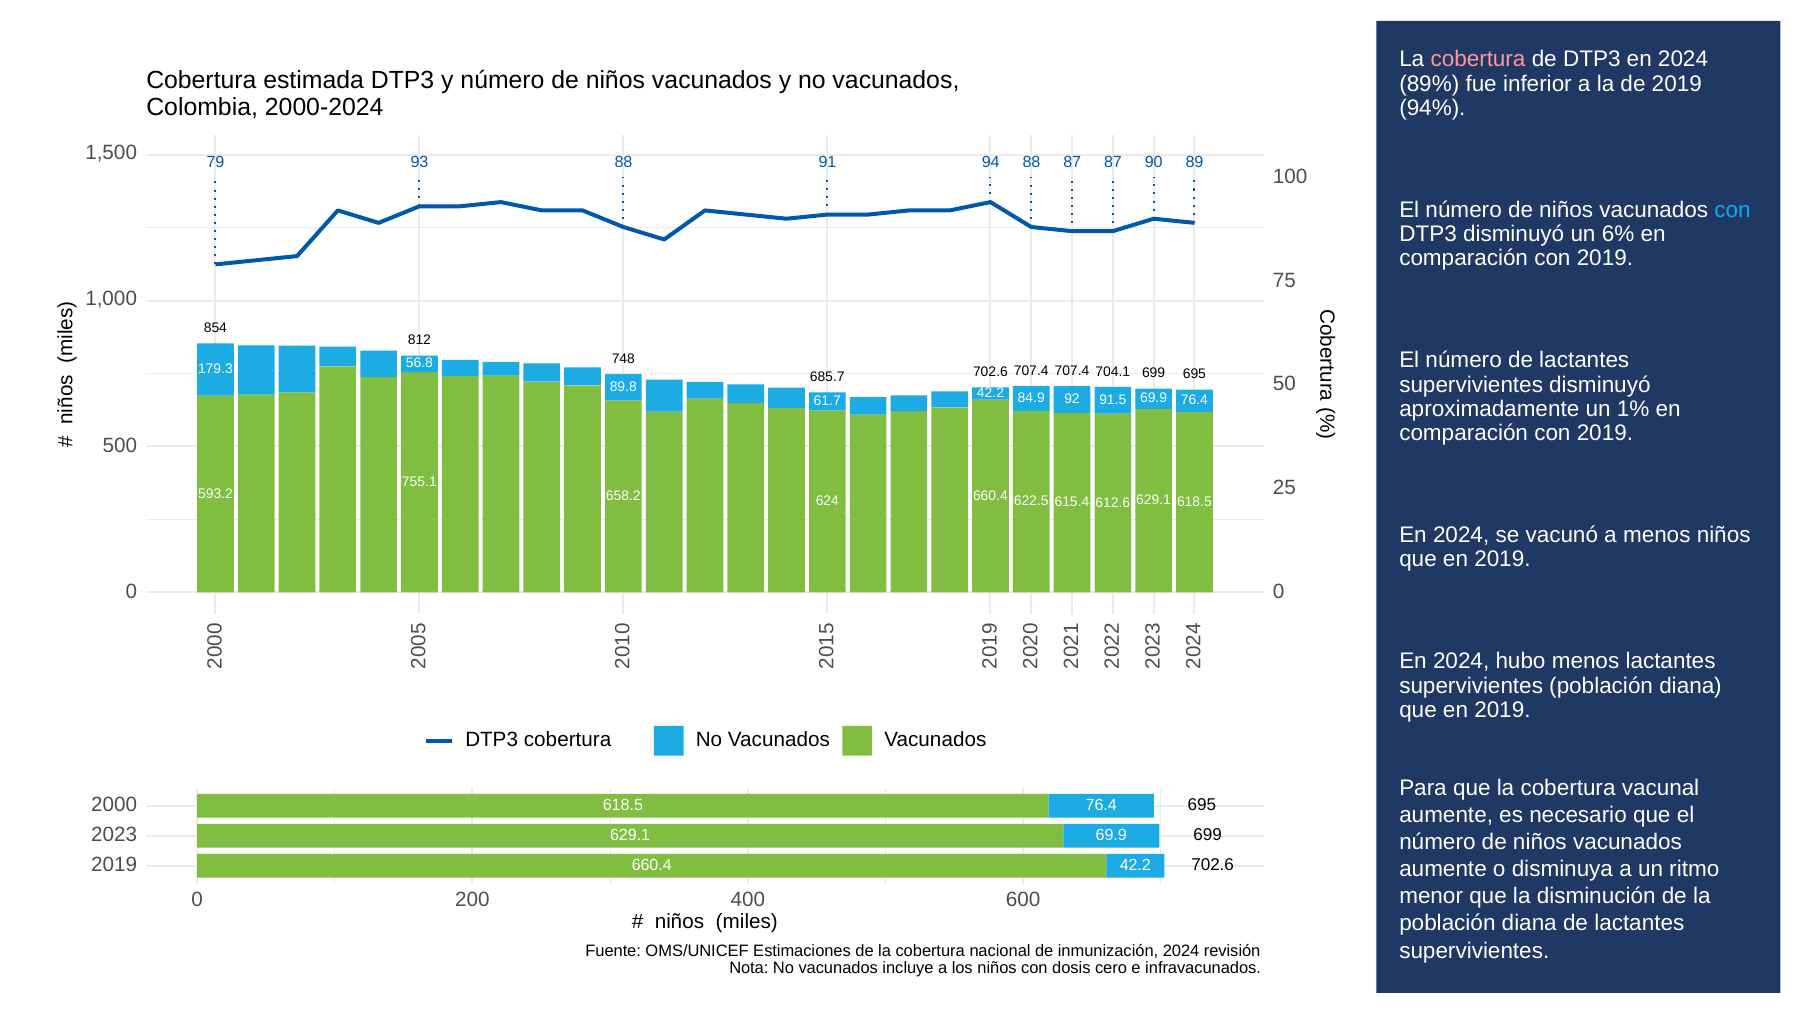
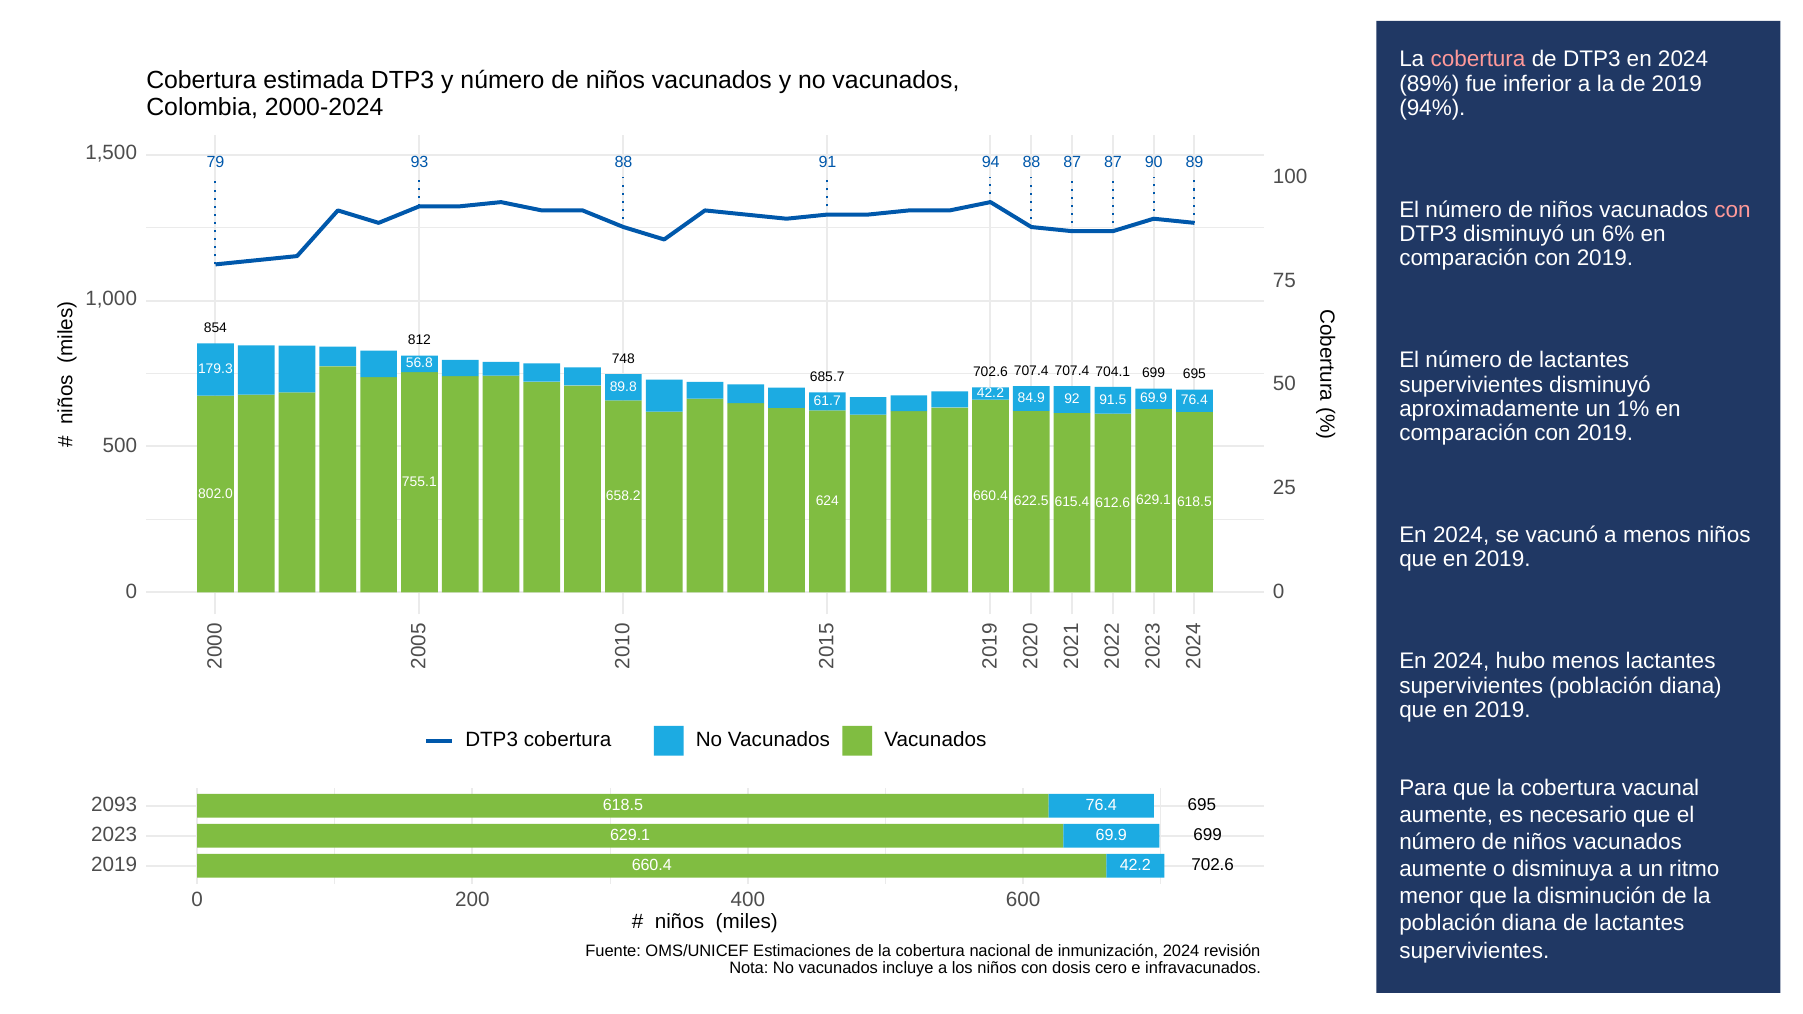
con colour: light blue -> pink (1732, 210)
593.2: 593.2 -> 802.0 (215, 494)
2000: 2000 -> 2093 (114, 805)
